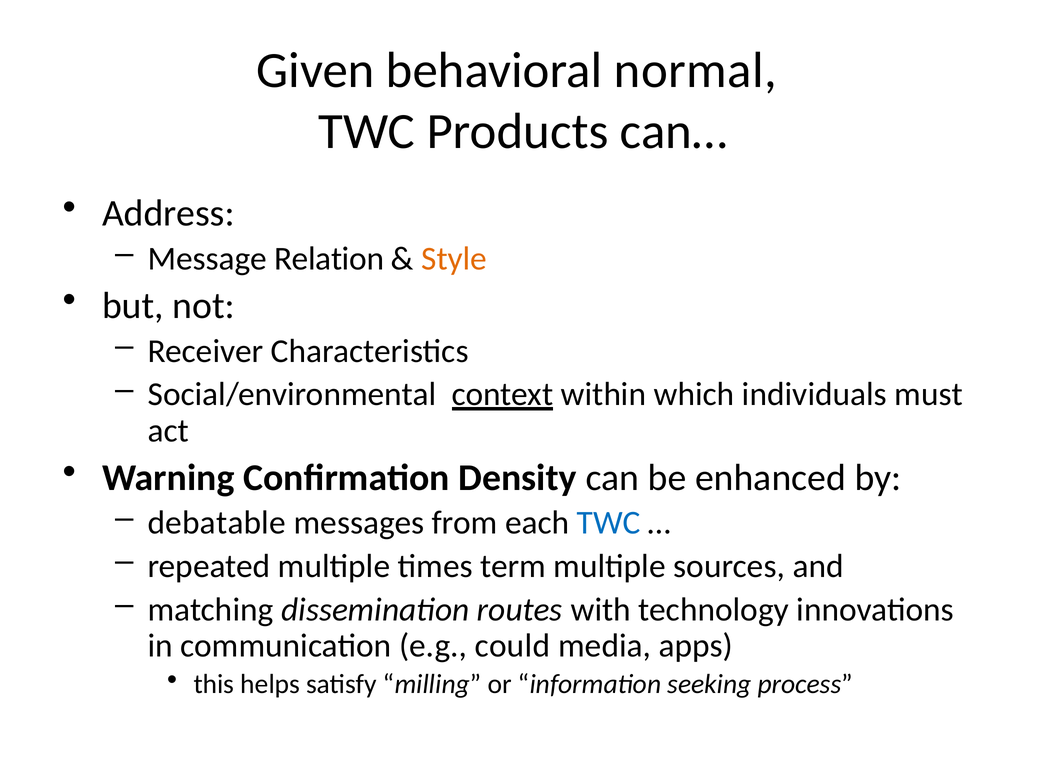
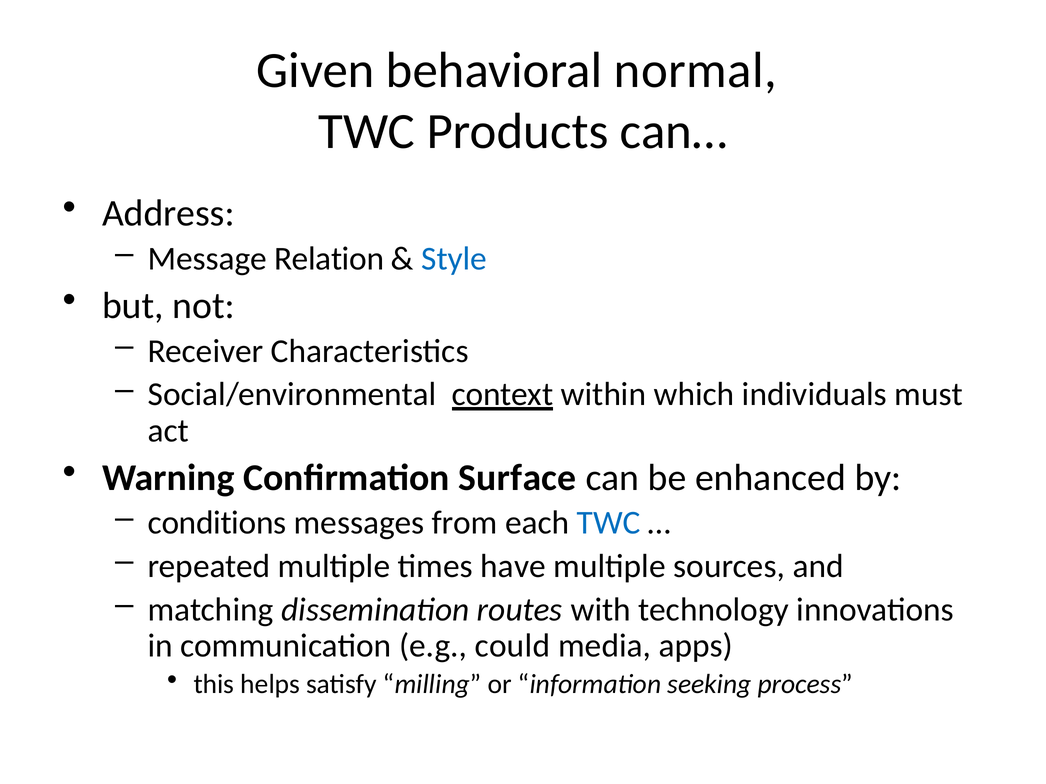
Style colour: orange -> blue (454, 259)
Density: Density -> Surface (517, 478)
debatable: debatable -> conditions (217, 523)
term: term -> have (513, 567)
